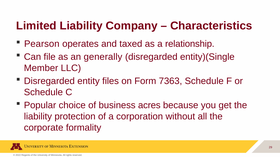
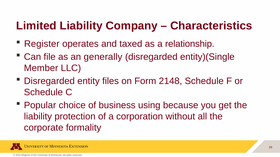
Pearson: Pearson -> Register (42, 44)
7363: 7363 -> 2148 (170, 81)
acres: acres -> using (149, 106)
